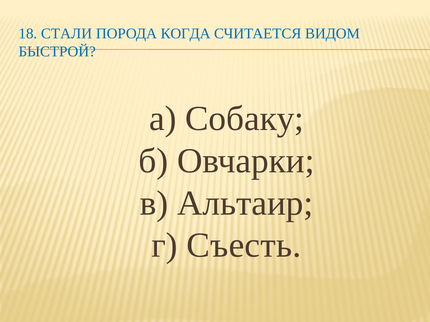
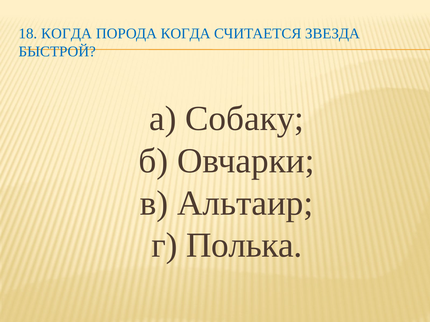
18 СТАЛИ: СТАЛИ -> КОГДА (66, 34)
ВИДОМ: ВИДОМ -> ЗВЕЗДА (332, 34)
Съесть: Съесть -> Полька (244, 246)
